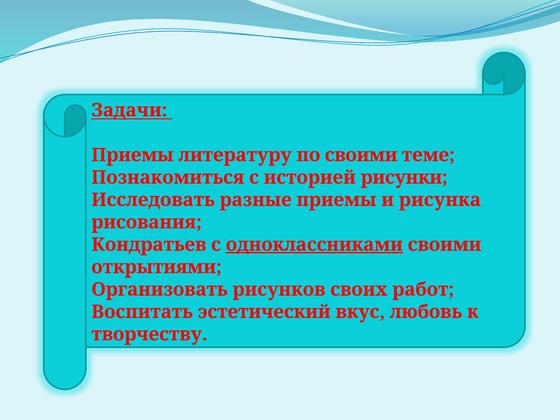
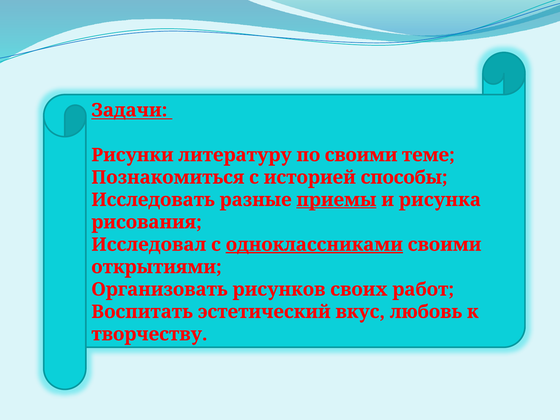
Приемы: Приемы -> Рисунки (132, 155)
рисунки: рисунки -> способы (404, 177)
приемы underline: none -> present (336, 200)
Кондратьев: Кондратьев -> Исследовал (149, 245)
